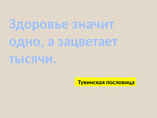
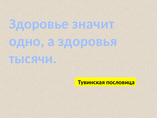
зацветает: зацветает -> здоровья (87, 41)
